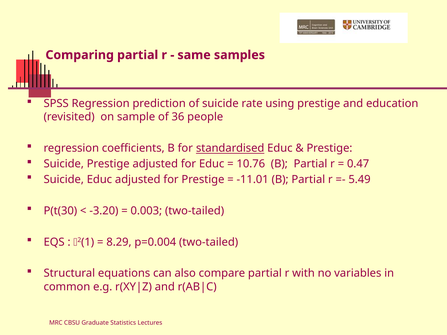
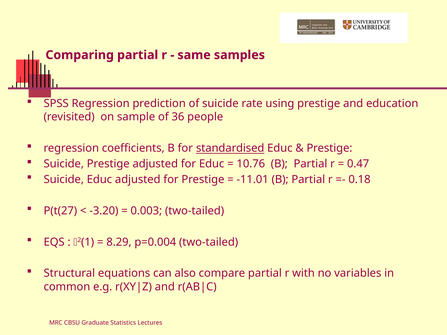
5.49: 5.49 -> 0.18 (360, 180)
P(t(30: P(t(30 -> P(t(27 (60, 211)
